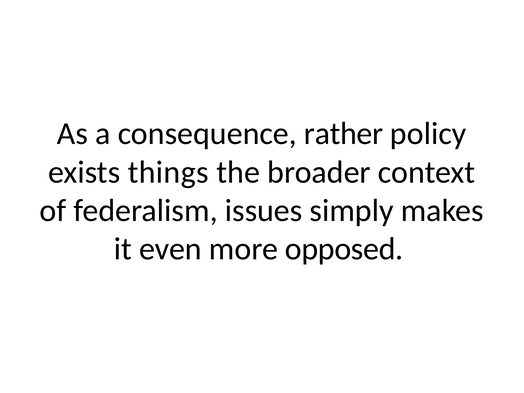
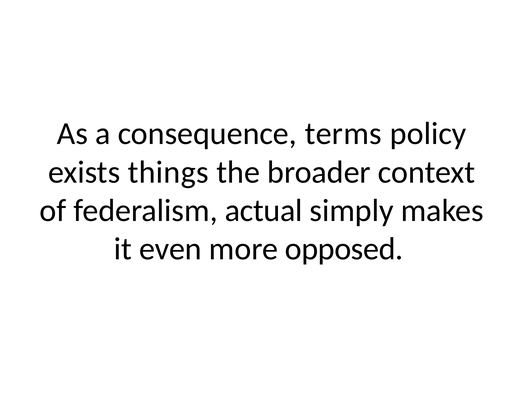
rather: rather -> terms (343, 134)
issues: issues -> actual (264, 211)
